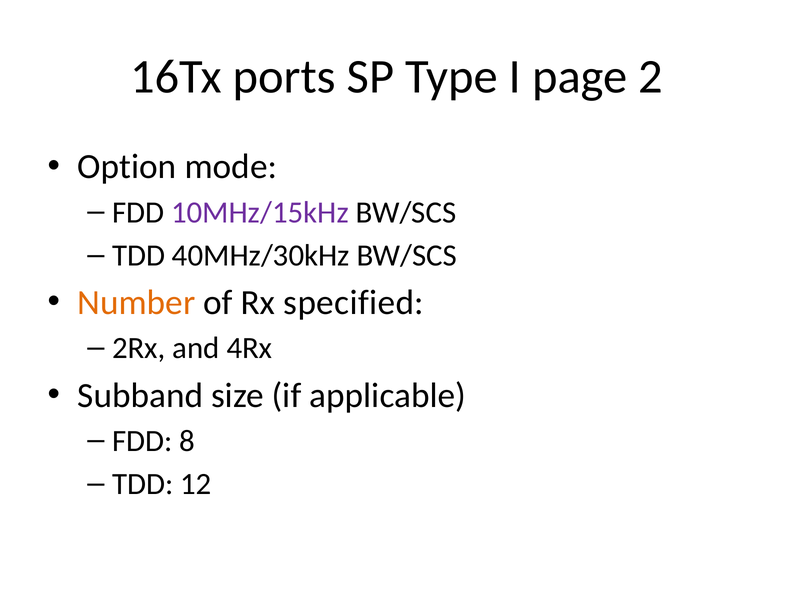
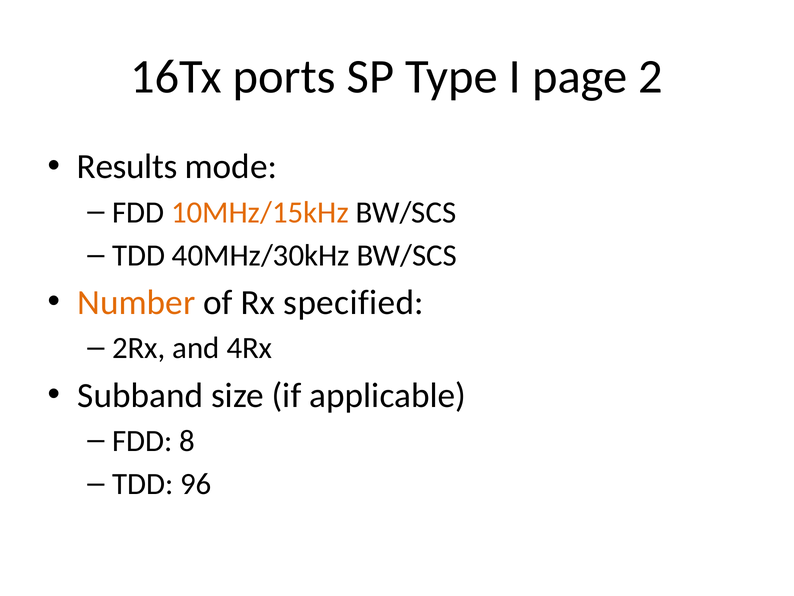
Option: Option -> Results (127, 167)
10MHz/15kHz colour: purple -> orange (260, 212)
12: 12 -> 96 (196, 484)
